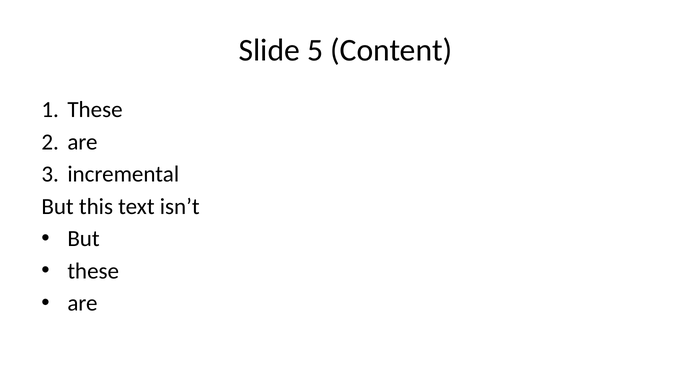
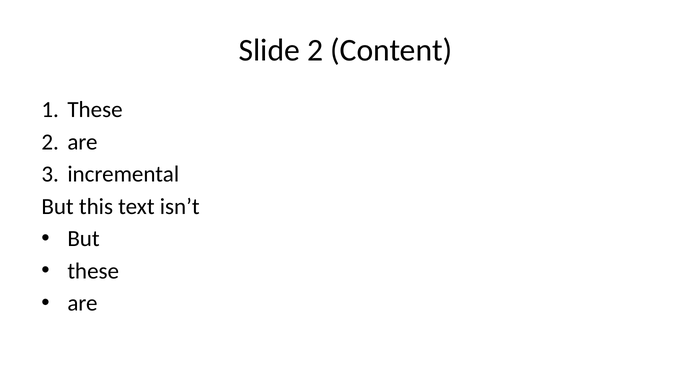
Slide 5: 5 -> 2 (315, 50)
